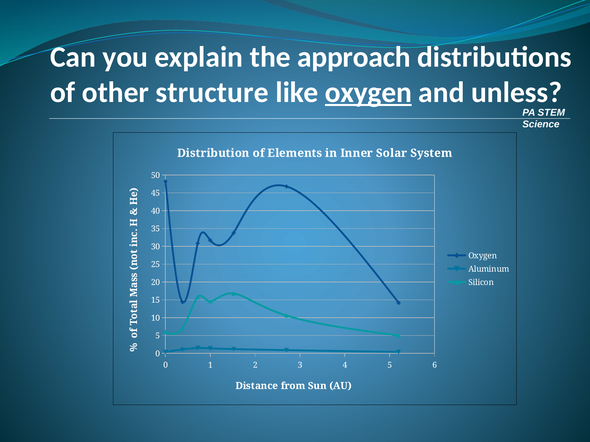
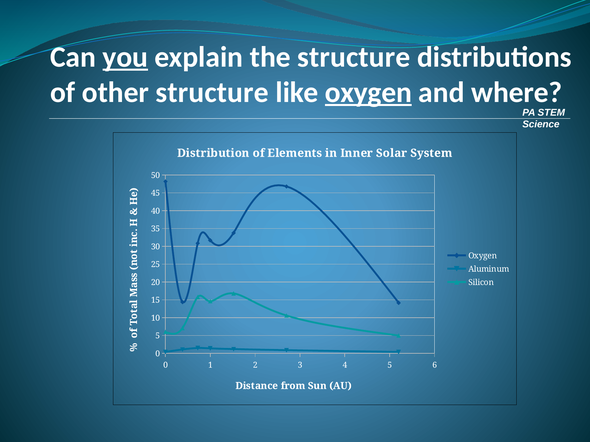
you underline: none -> present (125, 57)
the approach: approach -> structure (354, 57)
unless: unless -> where (517, 92)
